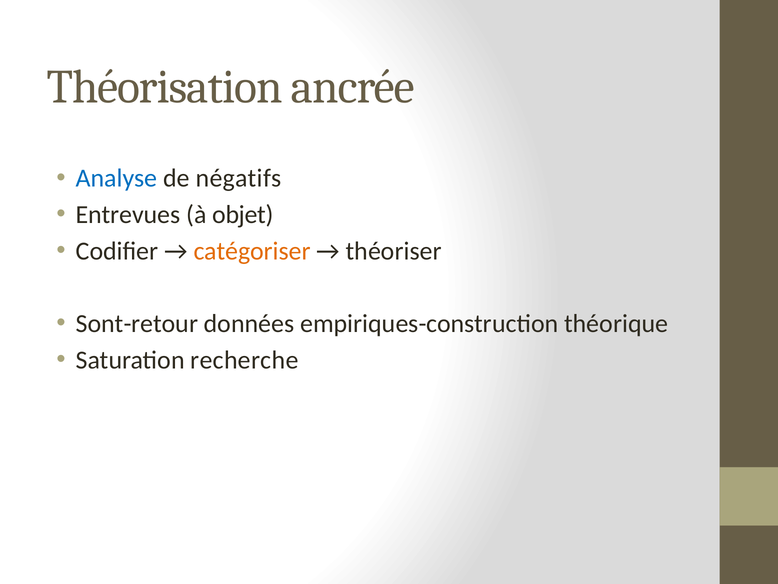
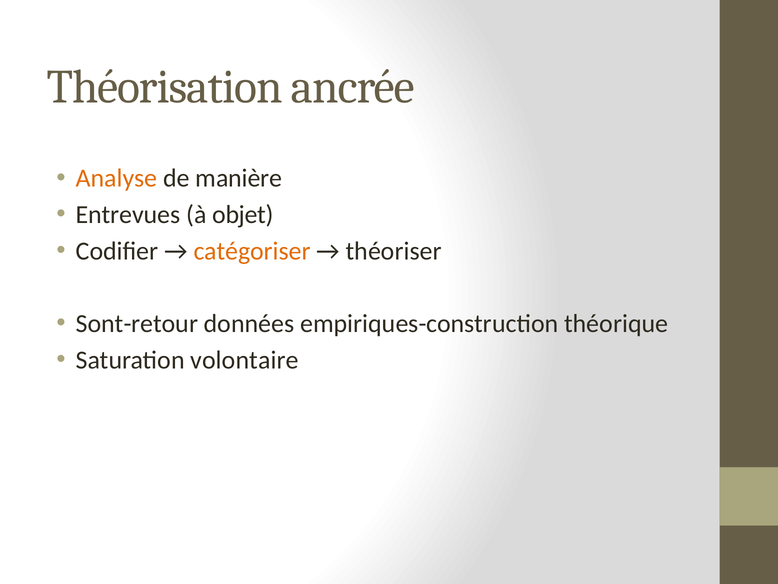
Analyse colour: blue -> orange (117, 178)
négatifs: négatifs -> manière (239, 178)
recherche: recherche -> volontaire (245, 360)
